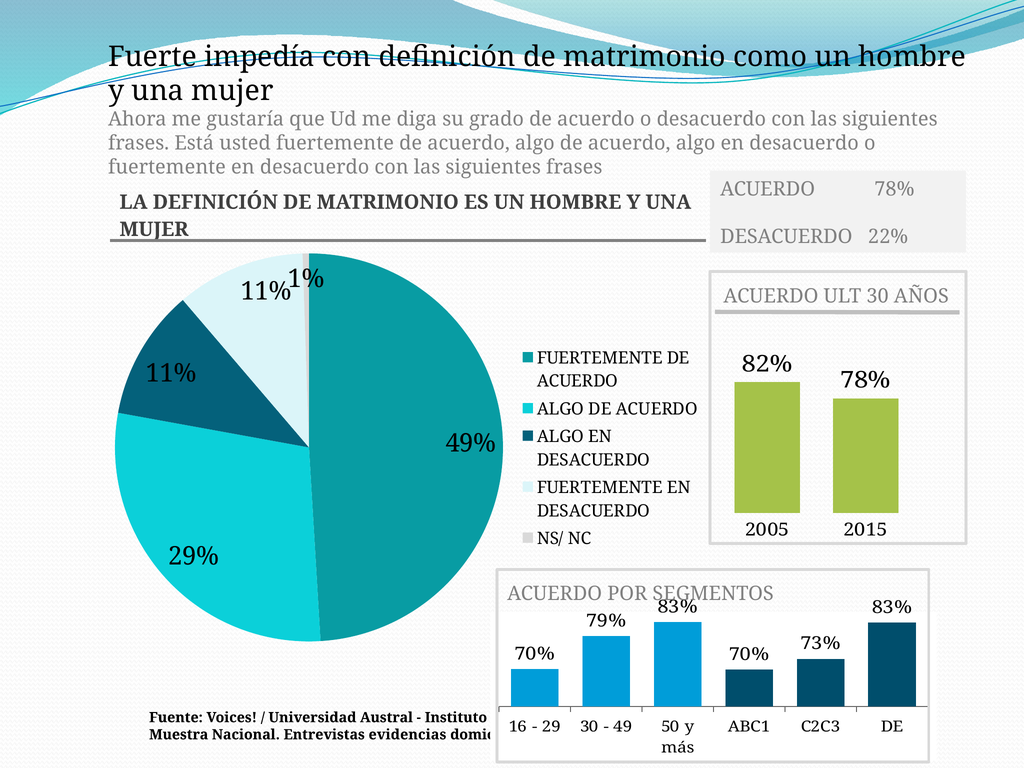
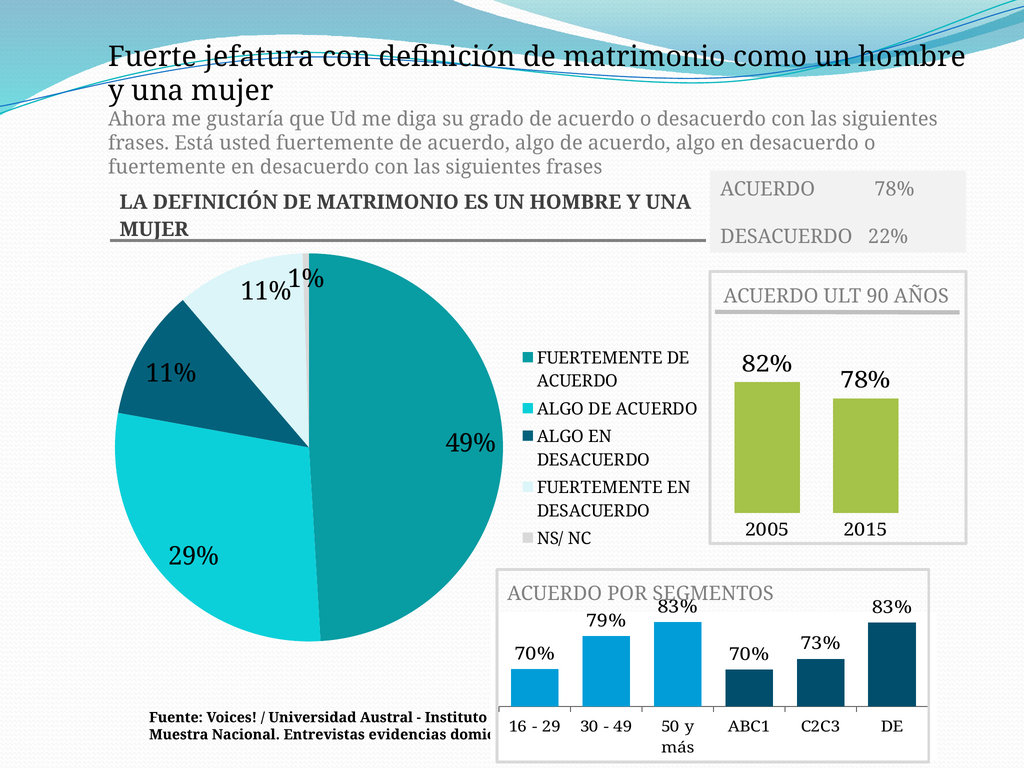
impedía: impedía -> jefatura (259, 57)
ULT 30: 30 -> 90 (878, 296)
